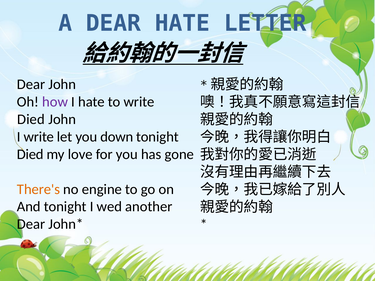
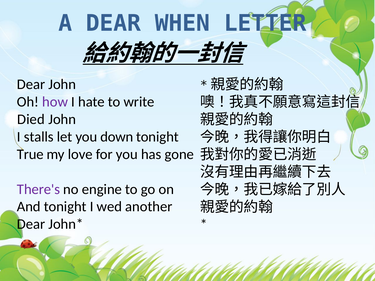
DEAR HATE: HATE -> WHEN (182, 23)
I write: write -> stalls (39, 137)
Died: Died -> True (30, 154)
There's colour: orange -> purple (38, 189)
